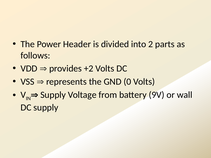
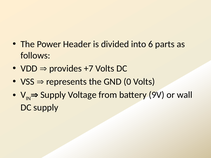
2: 2 -> 6 (151, 44)
+2: +2 -> +7 (89, 69)
